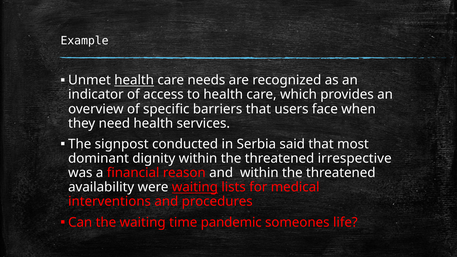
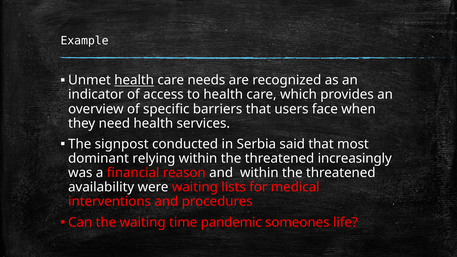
dignity: dignity -> relying (154, 158)
irrespective: irrespective -> increasingly (355, 158)
waiting underline: present -> none (195, 187)
